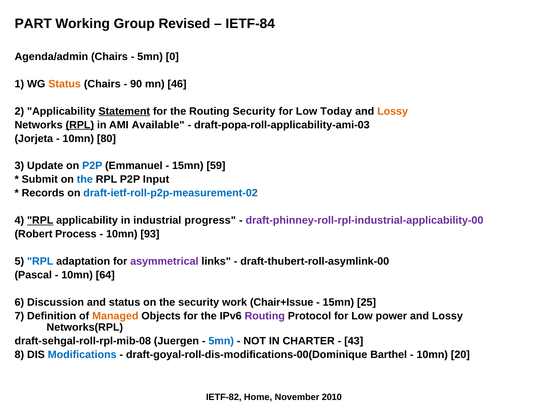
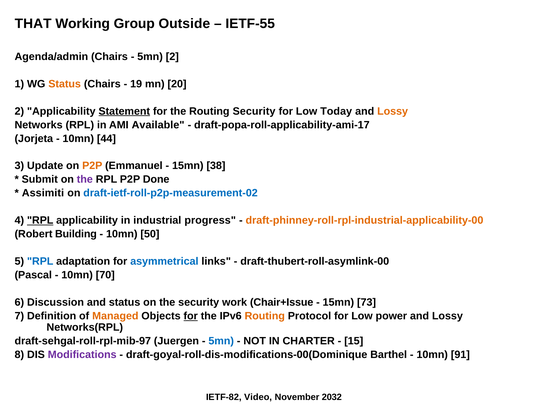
PART: PART -> THAT (33, 24)
Revised: Revised -> Outside (184, 24)
IETF-84: IETF-84 -> IETF-55 (250, 24)
5mn 0: 0 -> 2 (172, 57)
90: 90 -> 19 (136, 84)
46: 46 -> 20 (177, 84)
RPL underline: present -> none (80, 125)
draft-popa-roll-applicability-ami-03: draft-popa-roll-applicability-ami-03 -> draft-popa-roll-applicability-ami-17 (282, 125)
80: 80 -> 44 (106, 138)
P2P colour: blue -> orange (92, 166)
59: 59 -> 38 (216, 166)
the colour: blue -> purple (85, 179)
Input: Input -> Done (156, 179)
Records: Records -> Assimiti (43, 193)
draft-phinney-roll-rpl-industrial-applicability-00 colour: purple -> orange (364, 220)
Process: Process -> Building (76, 234)
93: 93 -> 50 (150, 234)
asymmetrical colour: purple -> blue (164, 261)
64: 64 -> 70 (105, 275)
25: 25 -> 73 (367, 302)
for underline: none -> present (191, 316)
Routing colour: purple -> orange (265, 316)
draft-sehgal-roll-rpl-mib-08: draft-sehgal-roll-rpl-mib-08 -> draft-sehgal-roll-rpl-mib-97 (83, 341)
43: 43 -> 15 (354, 341)
Modifications colour: blue -> purple (82, 355)
20: 20 -> 91 (460, 355)
Home: Home -> Video (258, 397)
2010: 2010 -> 2032 (332, 397)
